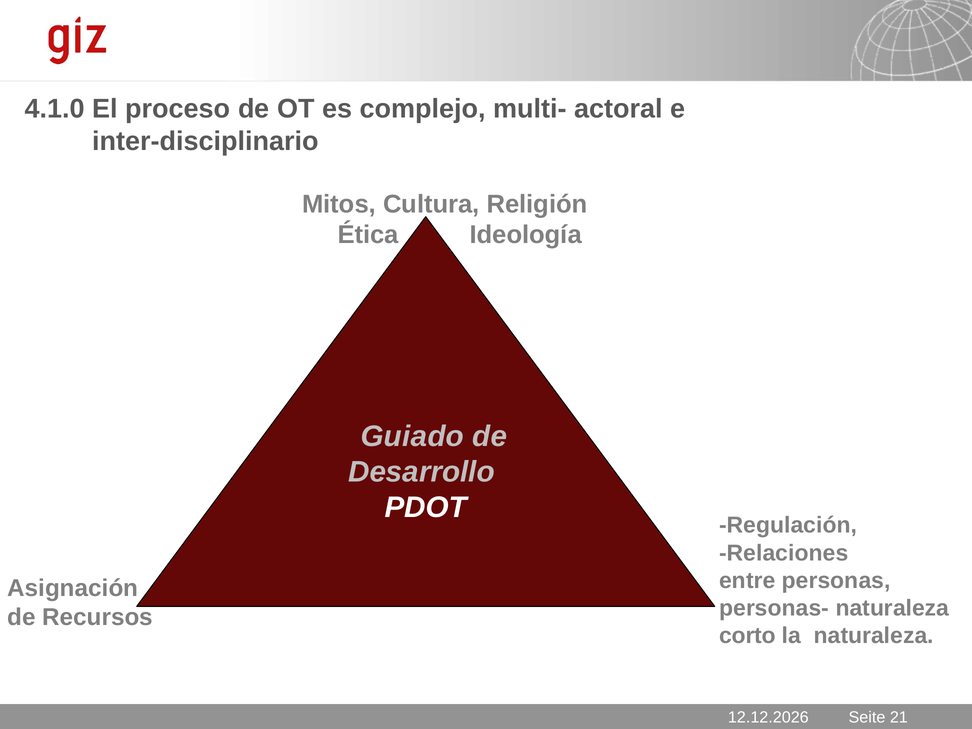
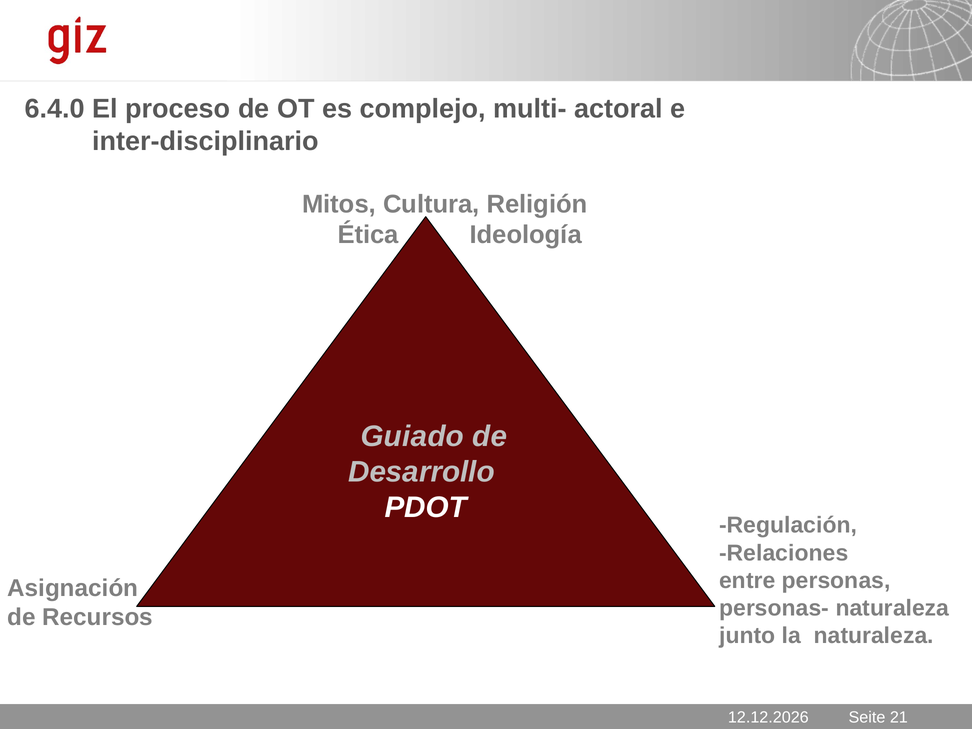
4.1.0: 4.1.0 -> 6.4.0 (55, 109)
corto: corto -> junto (747, 636)
